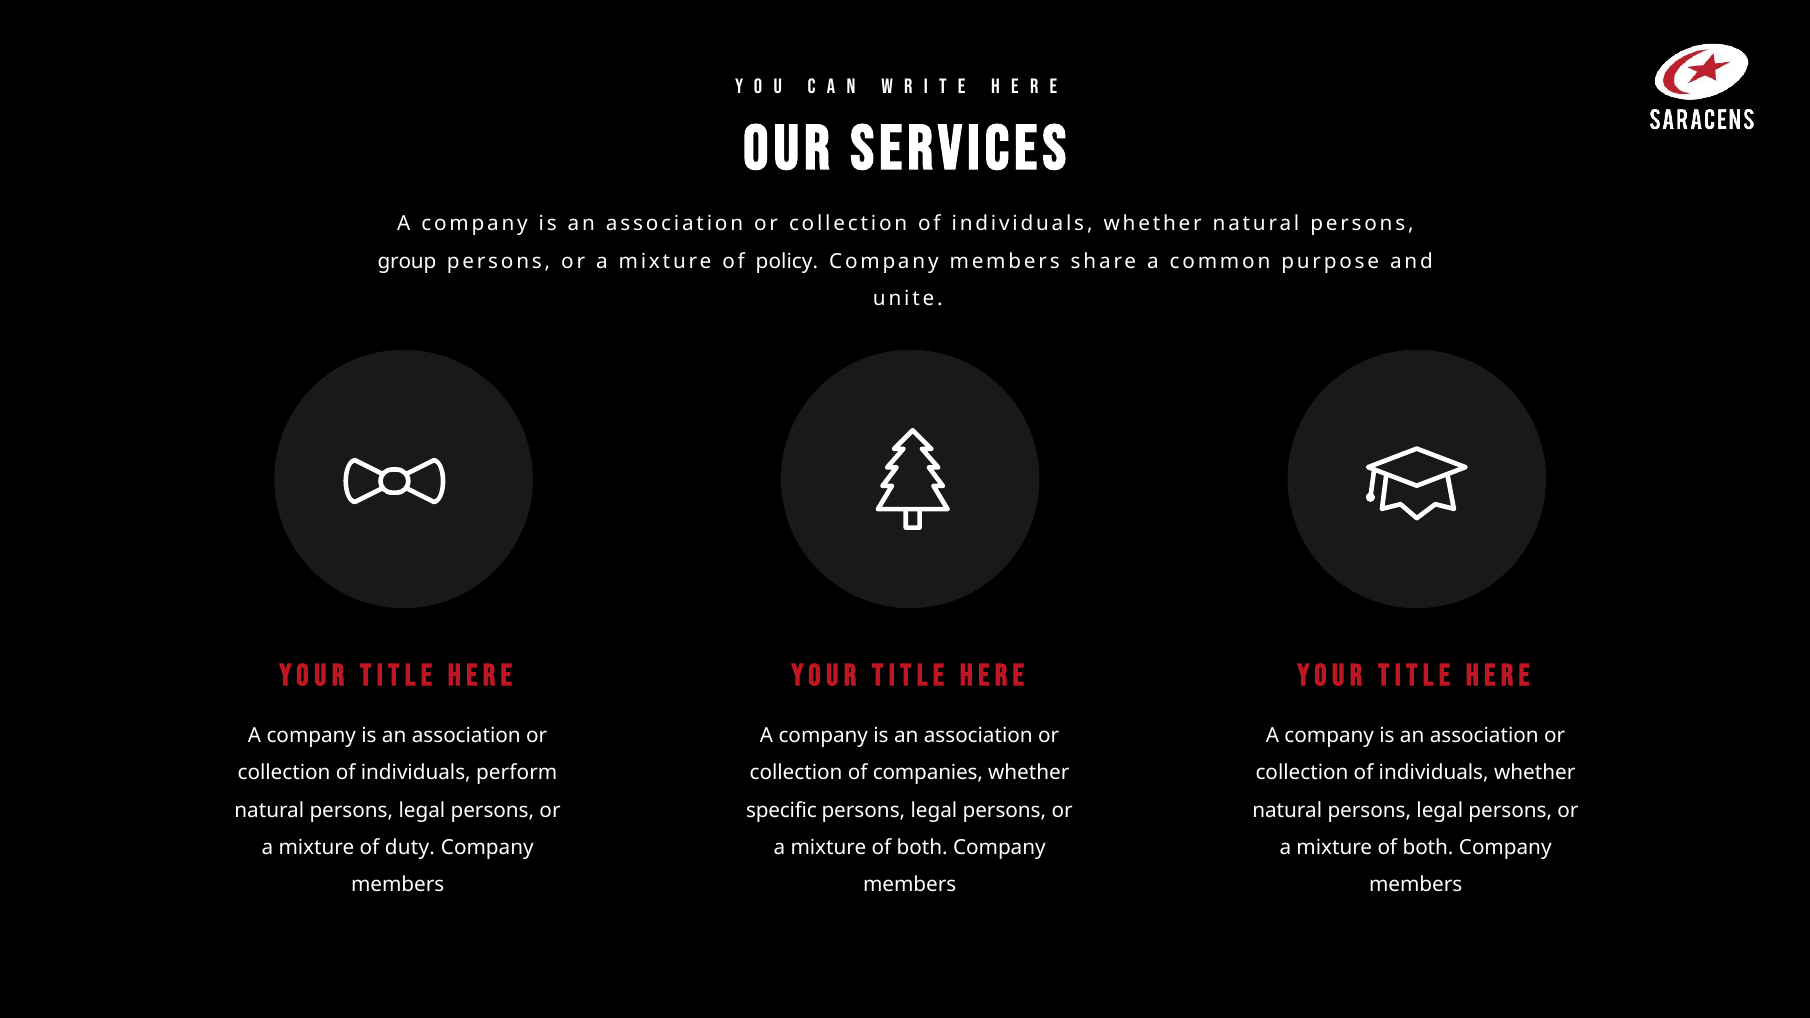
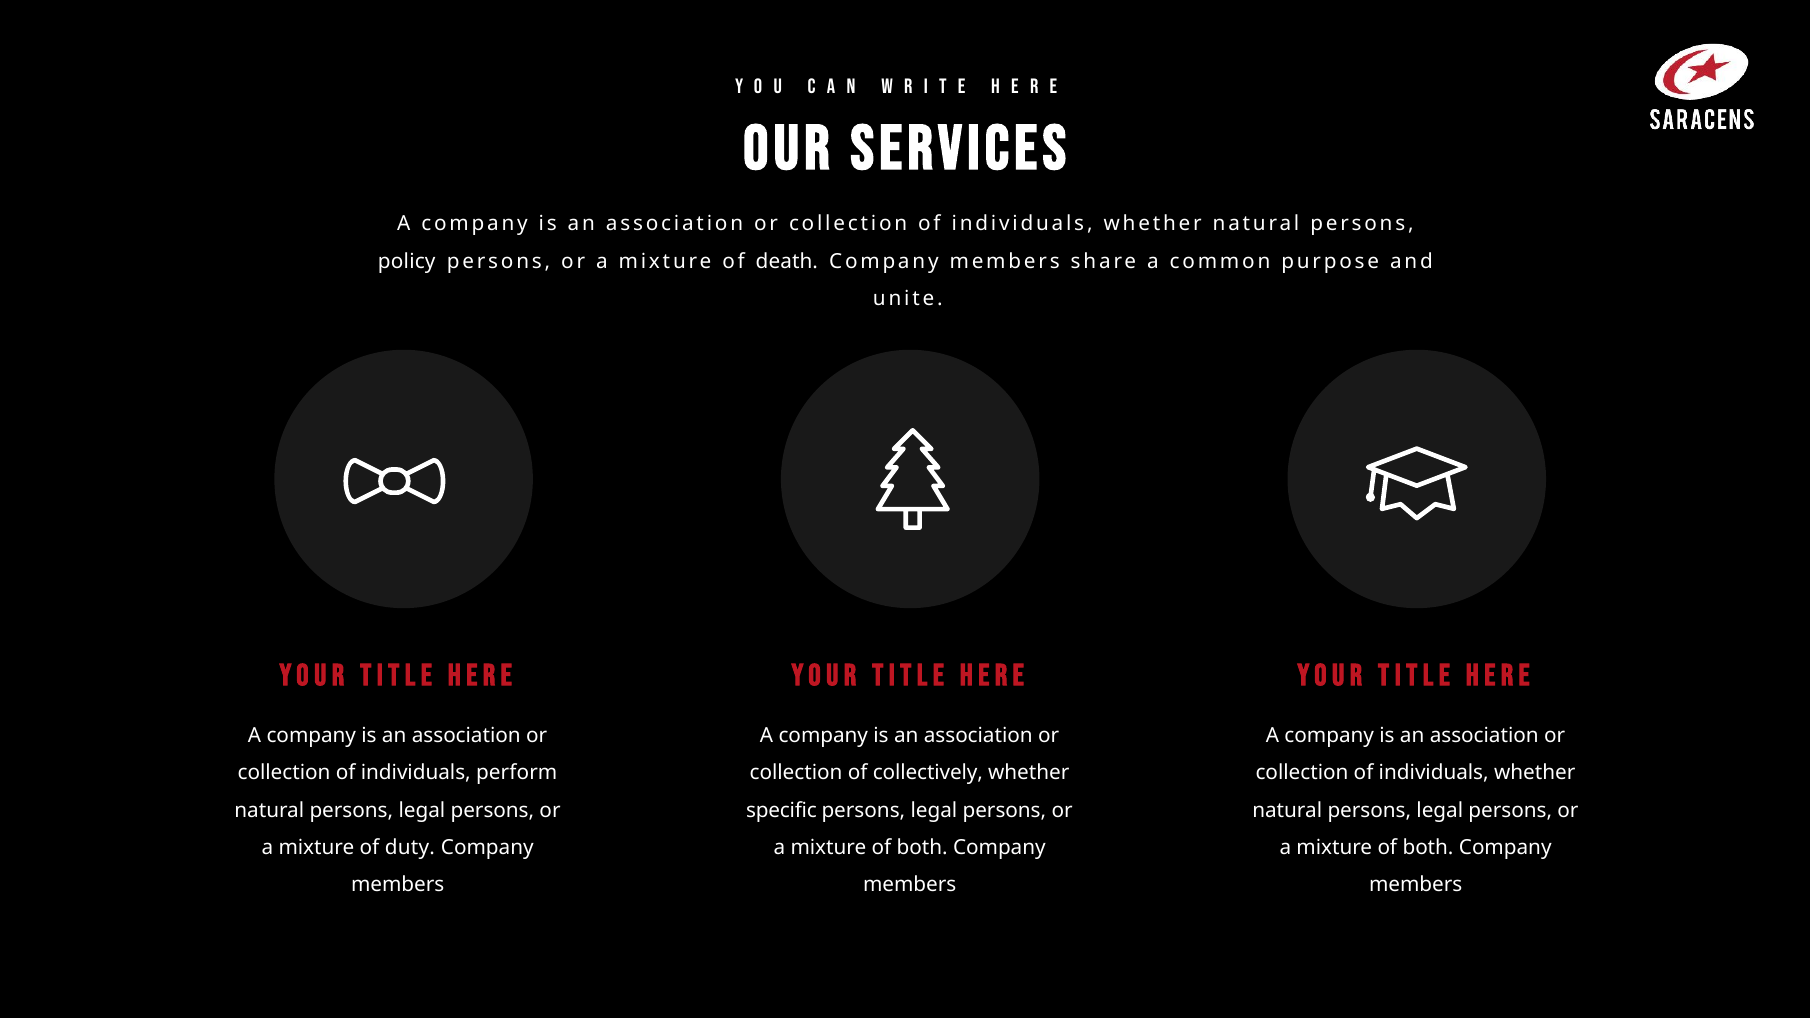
group: group -> policy (407, 261)
policy: policy -> death (787, 261)
companies: companies -> collectively (928, 773)
